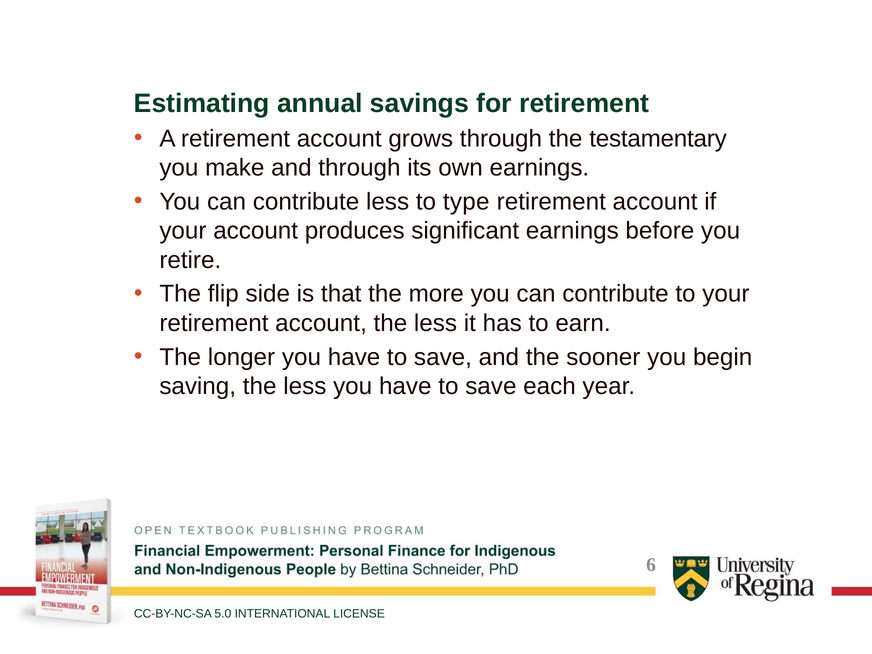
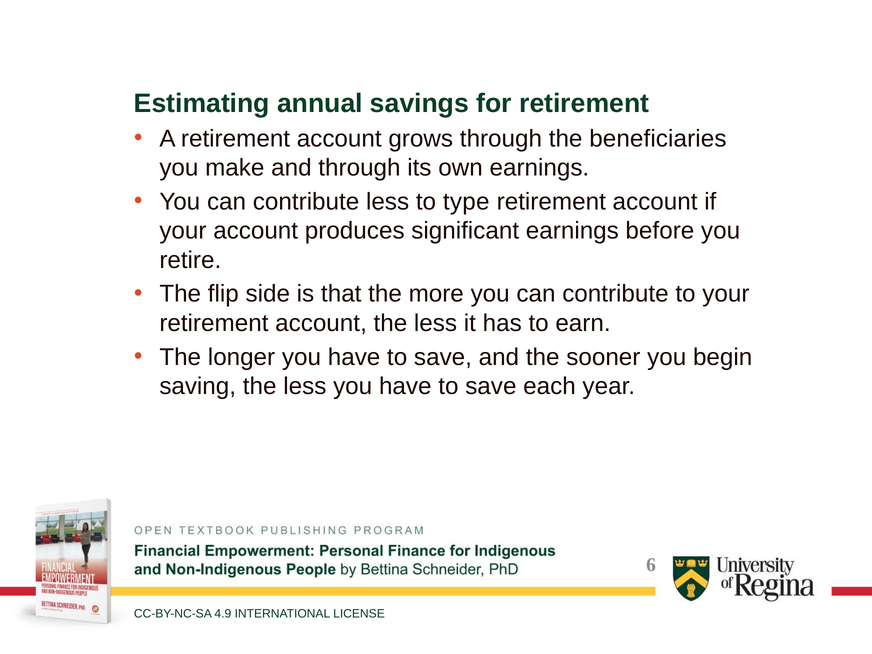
testamentary: testamentary -> beneficiaries (658, 139)
5.0: 5.0 -> 4.9 (223, 614)
